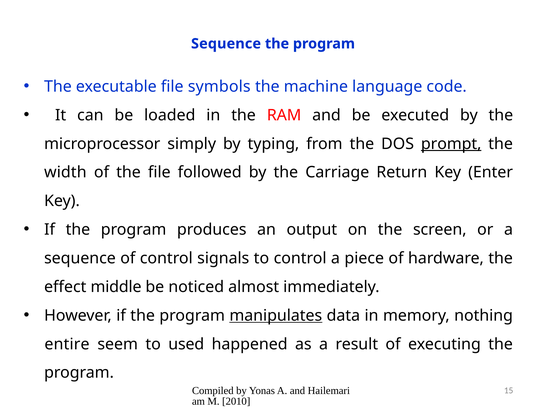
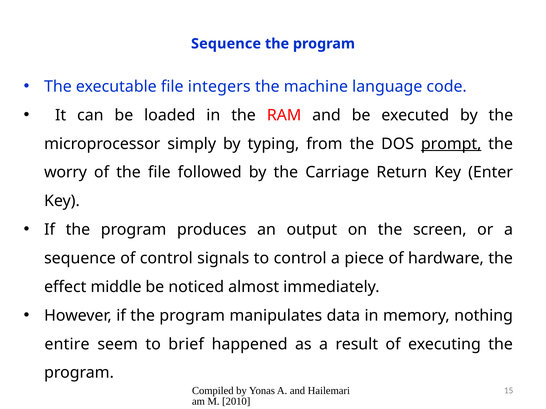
symbols: symbols -> integers (219, 87)
width: width -> worry (66, 173)
manipulates underline: present -> none (276, 316)
used: used -> brief (186, 345)
